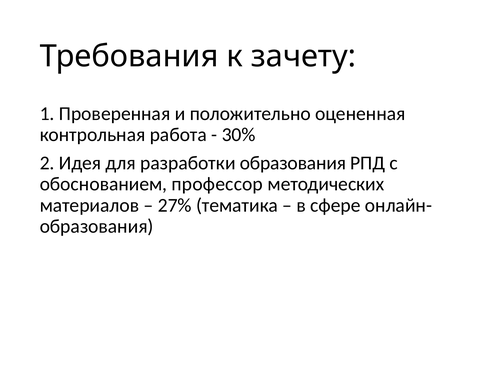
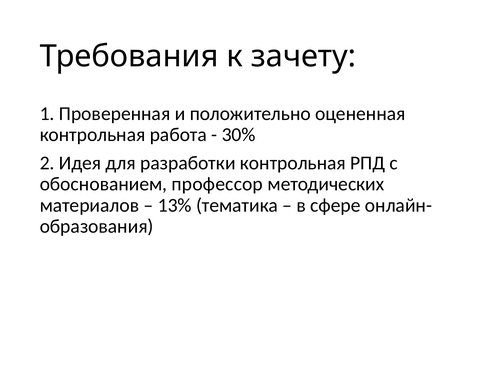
разработки образования: образования -> контрольная (293, 163)
27%: 27% -> 13% (175, 205)
